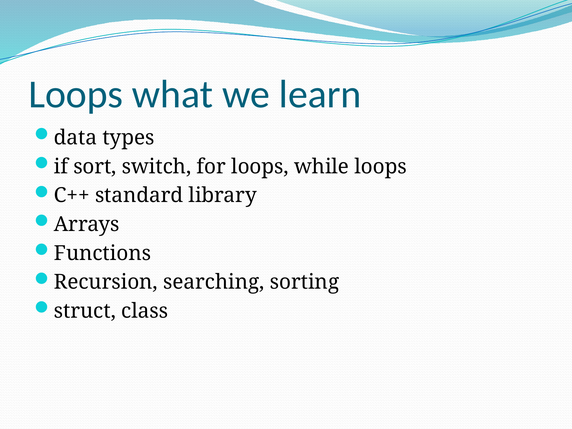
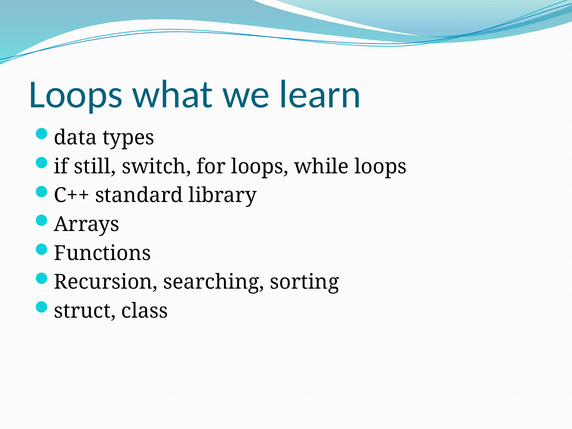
sort: sort -> still (95, 167)
